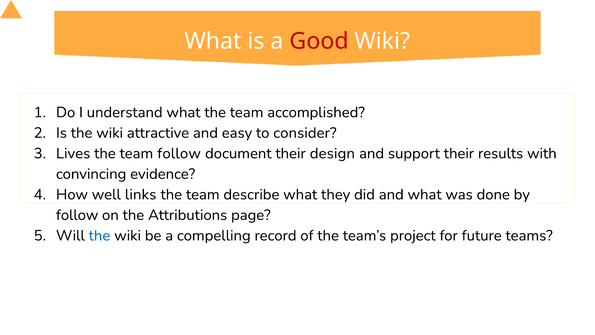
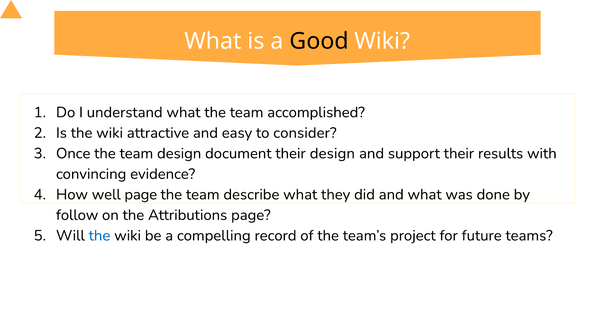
Good colour: red -> black (319, 41)
Lives: Lives -> Once (73, 153)
team follow: follow -> design (179, 153)
well links: links -> page (141, 194)
